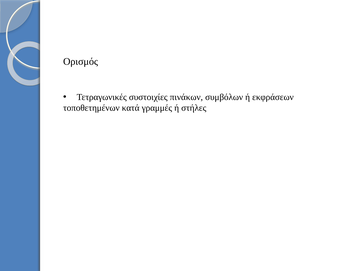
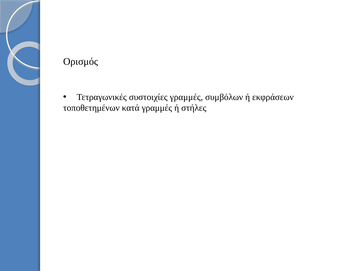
συστοιχίες πινάκων: πινάκων -> γραμμές (186, 97)
